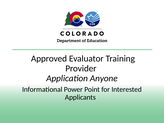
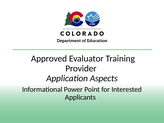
Anyone: Anyone -> Aspects (104, 78)
